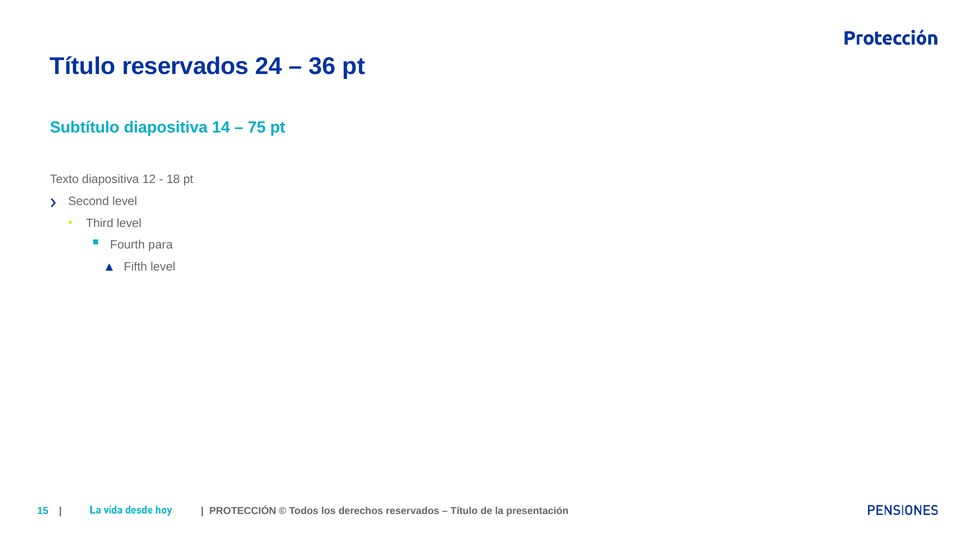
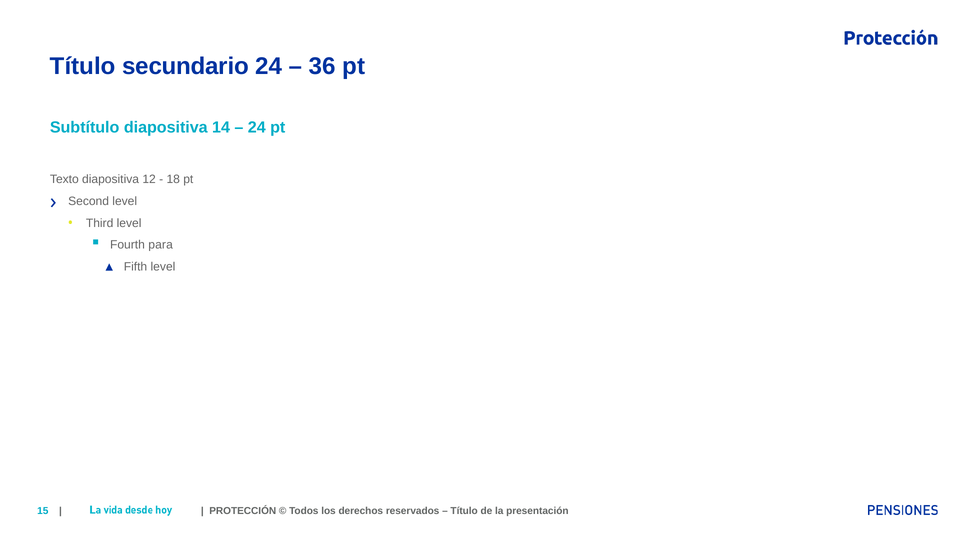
Título reservados: reservados -> secundario (185, 66)
75: 75 -> 24 (257, 128)
